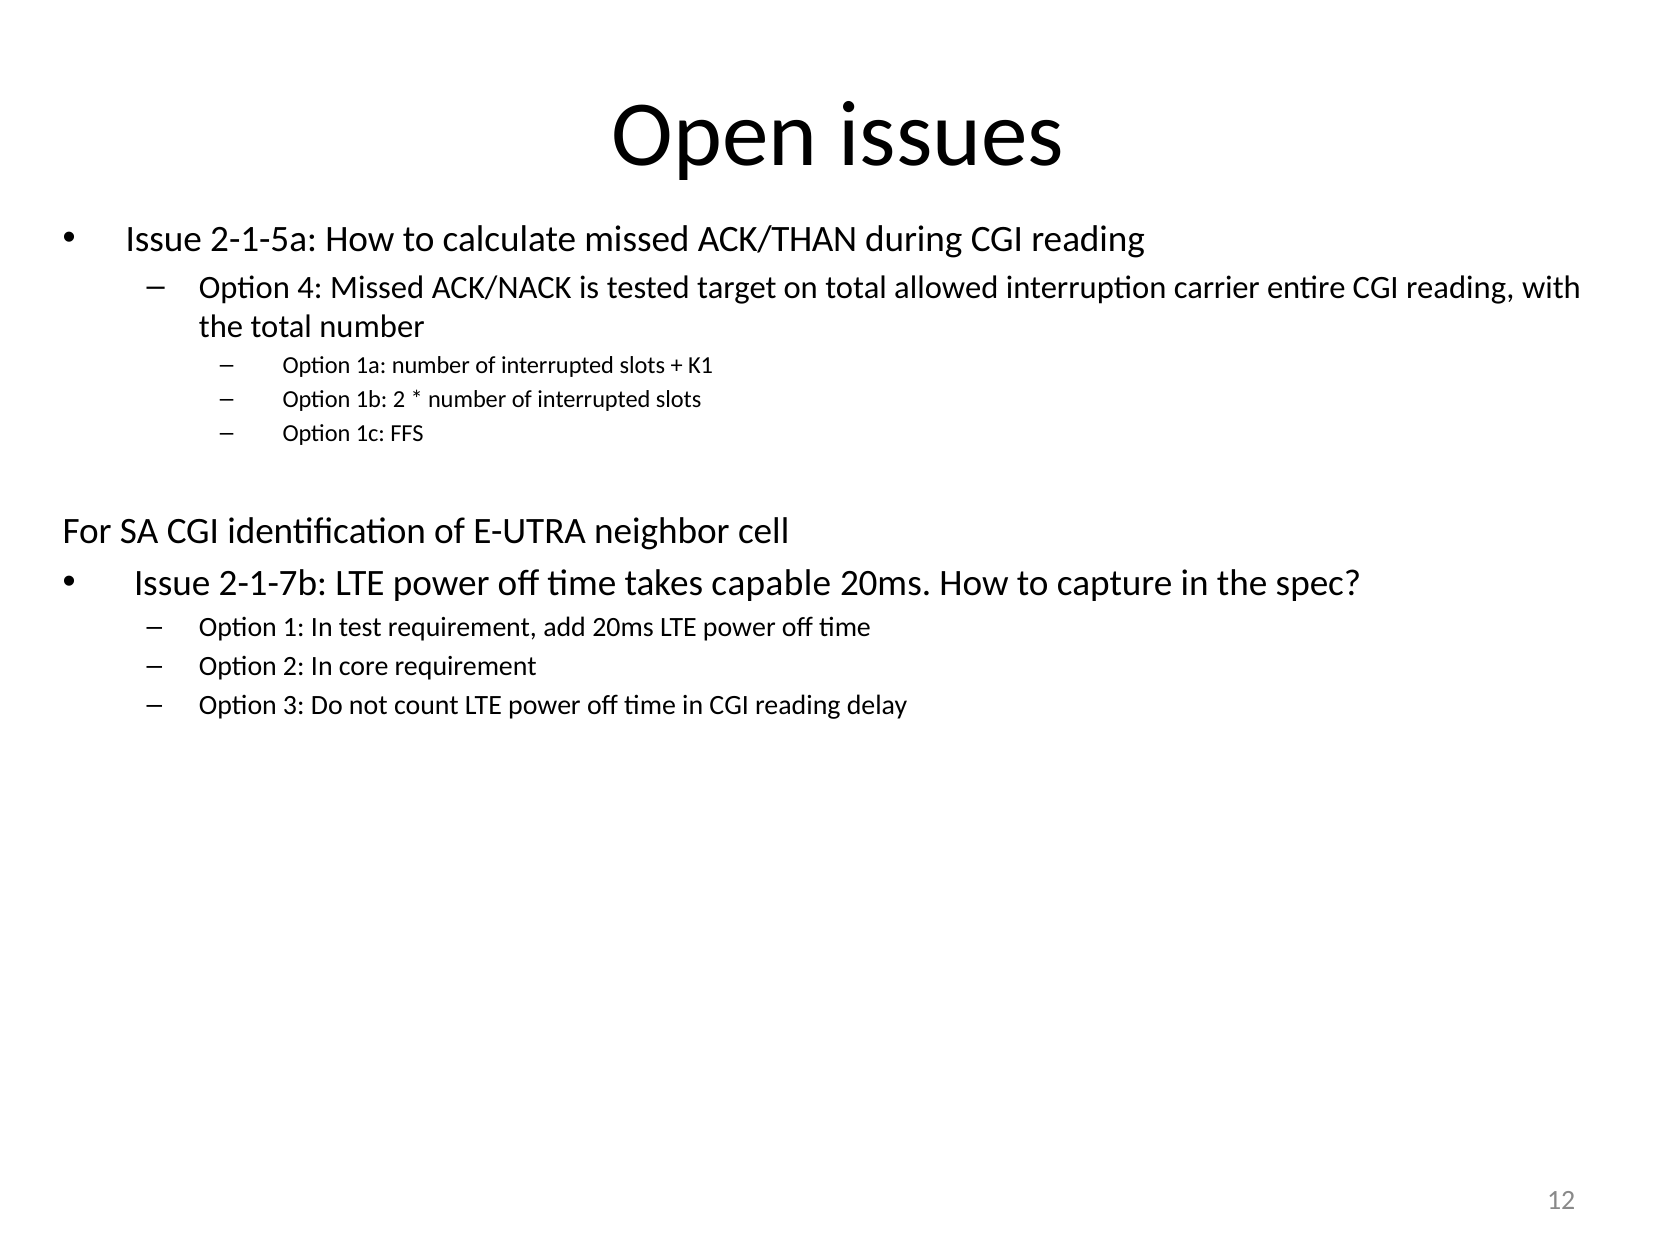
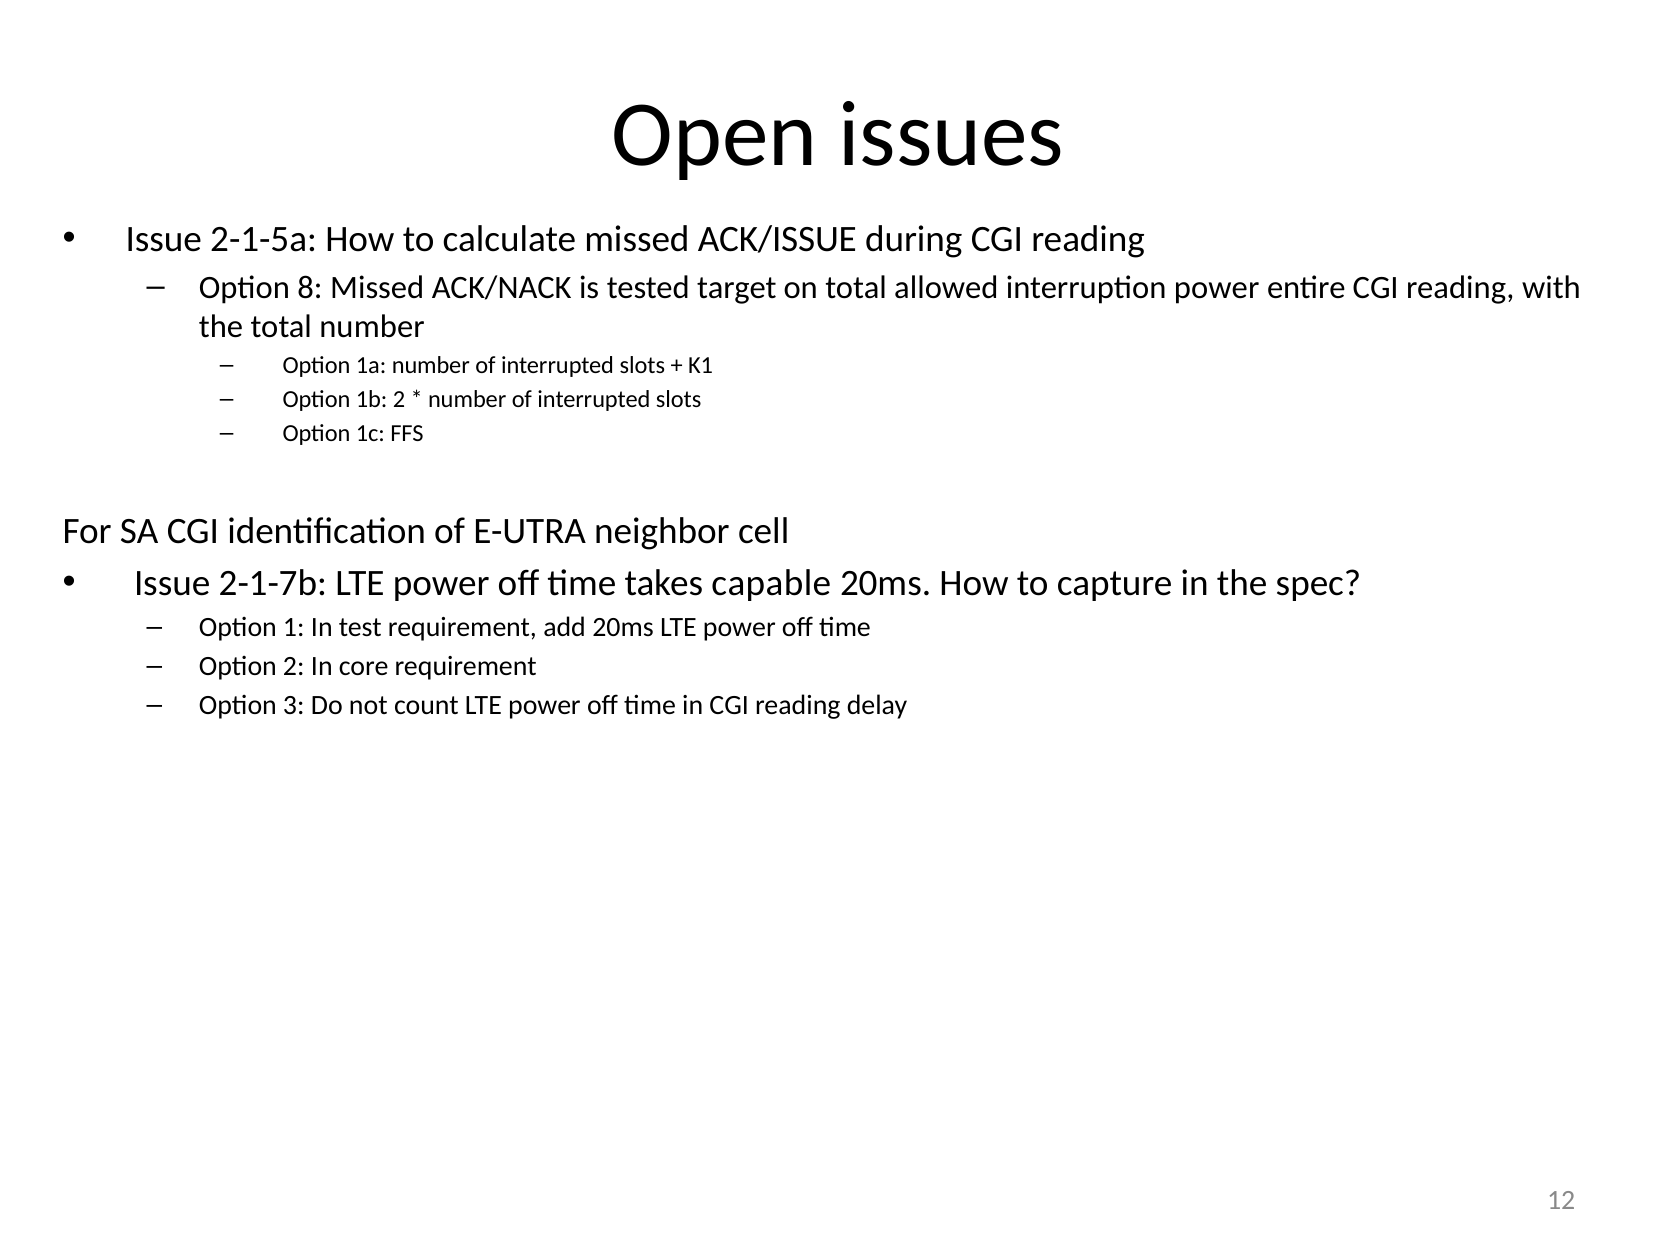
ACK/THAN: ACK/THAN -> ACK/ISSUE (777, 240)
4: 4 -> 8 (310, 288)
interruption carrier: carrier -> power (1217, 288)
